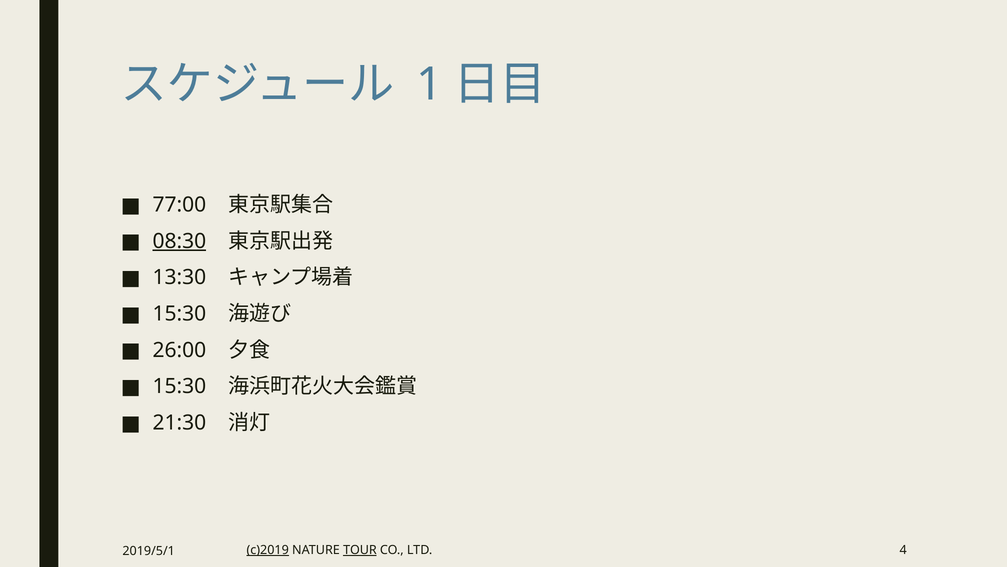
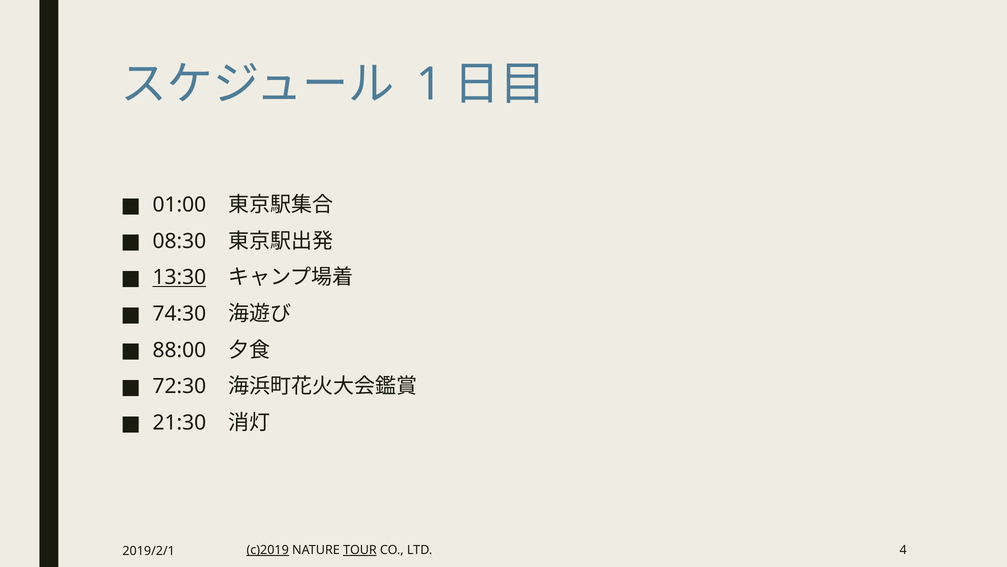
77:00: 77:00 -> 01:00 (179, 205)
08:30 underline: present -> none (179, 241)
13:30 underline: none -> present (179, 277)
15:30: 15:30 -> 74:30 (179, 314)
26:00: 26:00 -> 88:00 (179, 350)
15:30: 15:30 -> 72:30 (179, 386)
2019/5/1: 2019/5/1 -> 2019/2/1 (149, 551)
